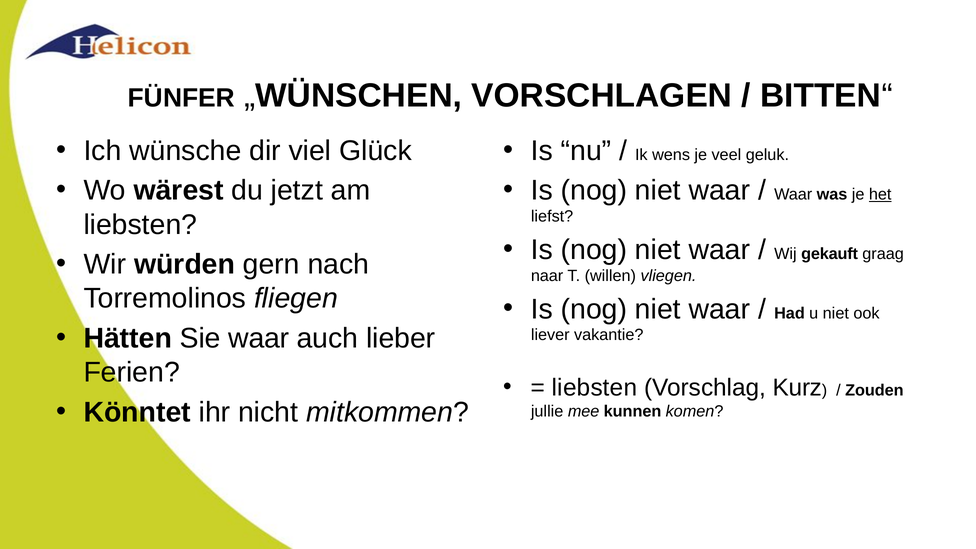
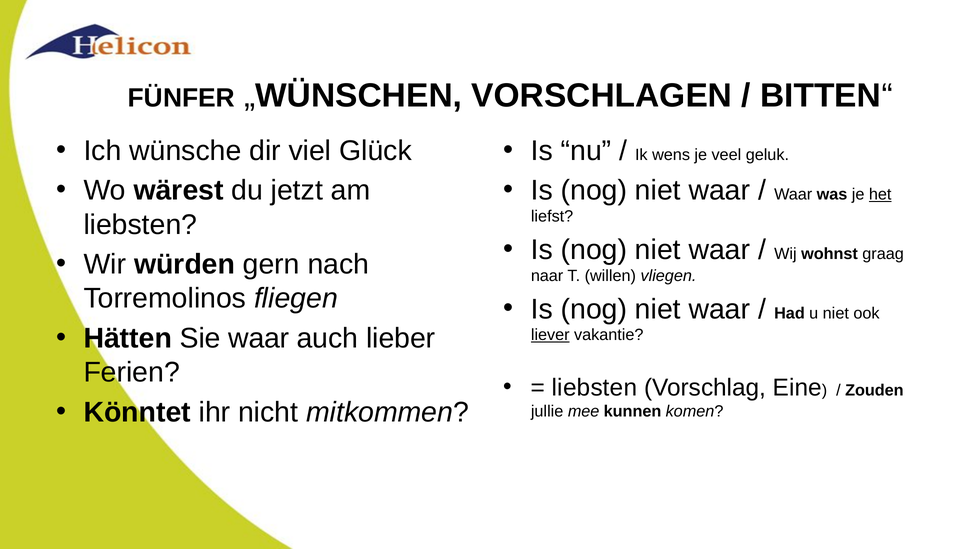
gekauft: gekauft -> wohnst (830, 254)
liever underline: none -> present (550, 335)
Kurz: Kurz -> Eine (797, 388)
